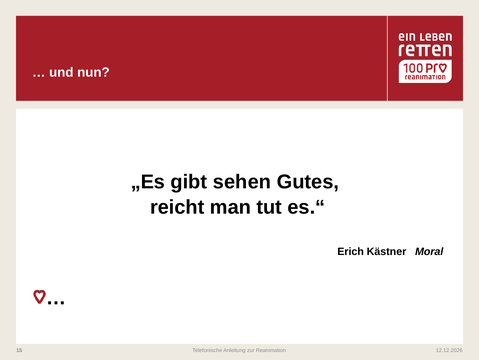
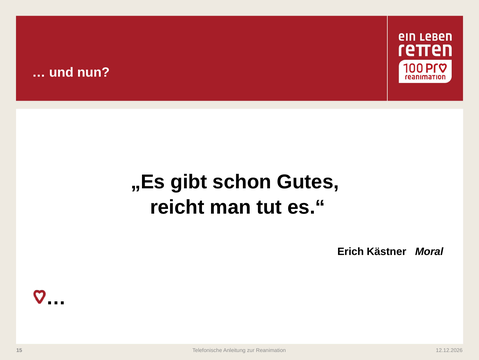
sehen: sehen -> schon (242, 181)
